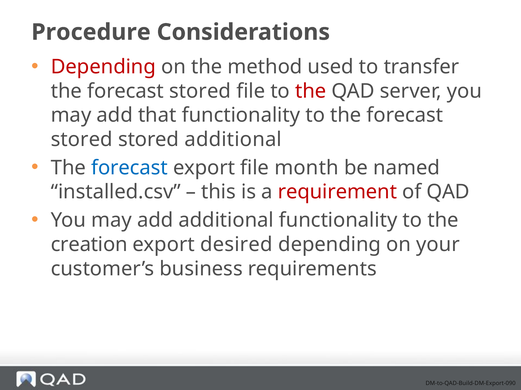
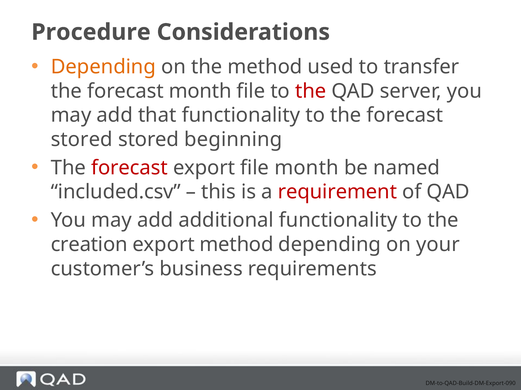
Depending colour: red -> orange (103, 67)
stored: stored -> month (200, 91)
stored additional: additional -> beginning (233, 140)
forecast colour: blue -> red (130, 168)
installed.csv: installed.csv -> included.csv (116, 192)
export desired: desired -> method (237, 245)
